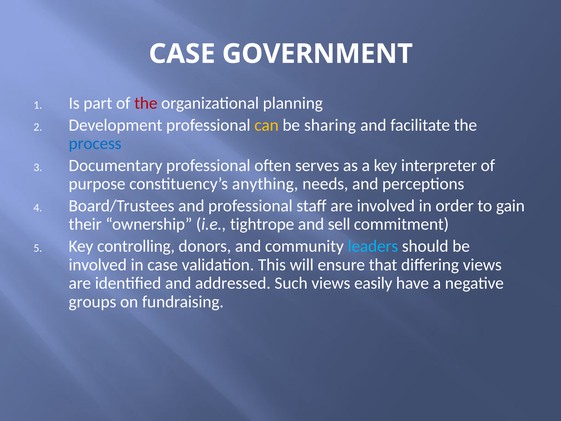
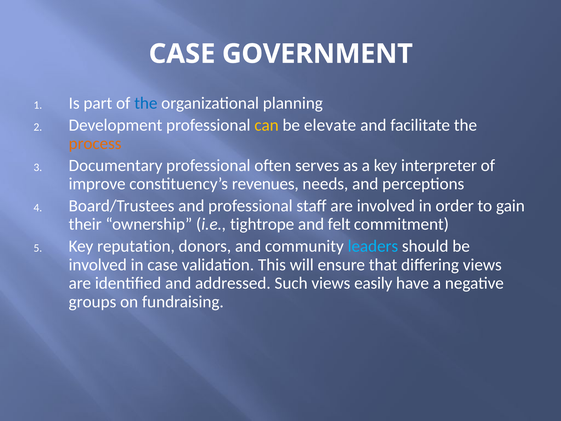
the colour: red -> blue (146, 103)
sharing: sharing -> elevate (330, 125)
process colour: blue -> orange (95, 143)
purpose: purpose -> improve (97, 184)
anything: anything -> revenues (265, 184)
sell: sell -> felt (339, 224)
controlling: controlling -> reputation (136, 246)
